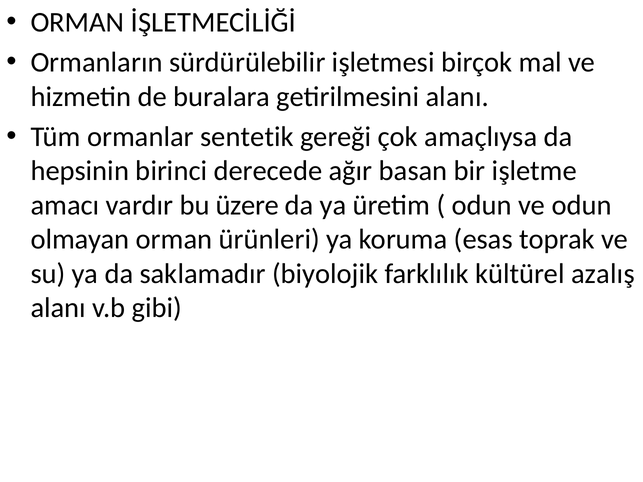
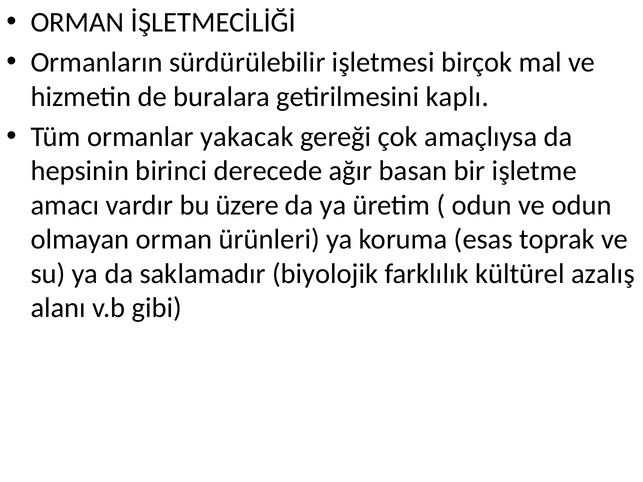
getirilmesini alanı: alanı -> kaplı (457, 97)
sentetik: sentetik -> yakacak (247, 137)
